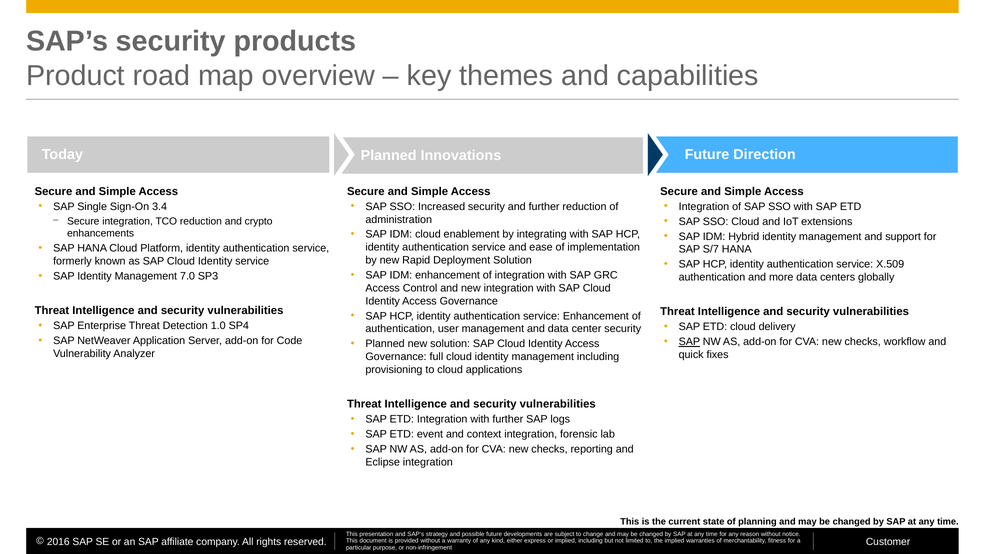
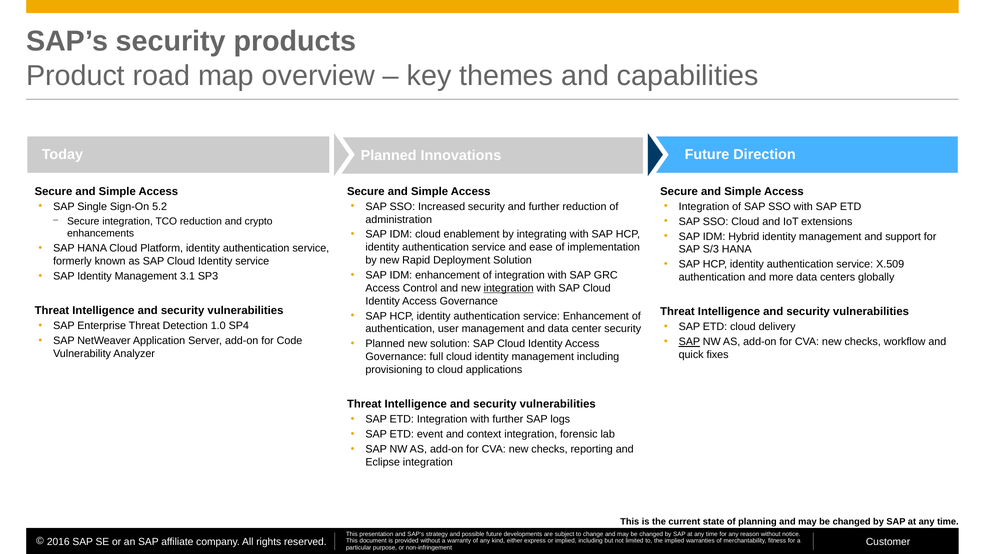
3.4: 3.4 -> 5.2 (160, 207)
S/7: S/7 -> S/3 (711, 249)
7.0: 7.0 -> 3.1 (188, 276)
integration underline: none -> present (509, 288)
